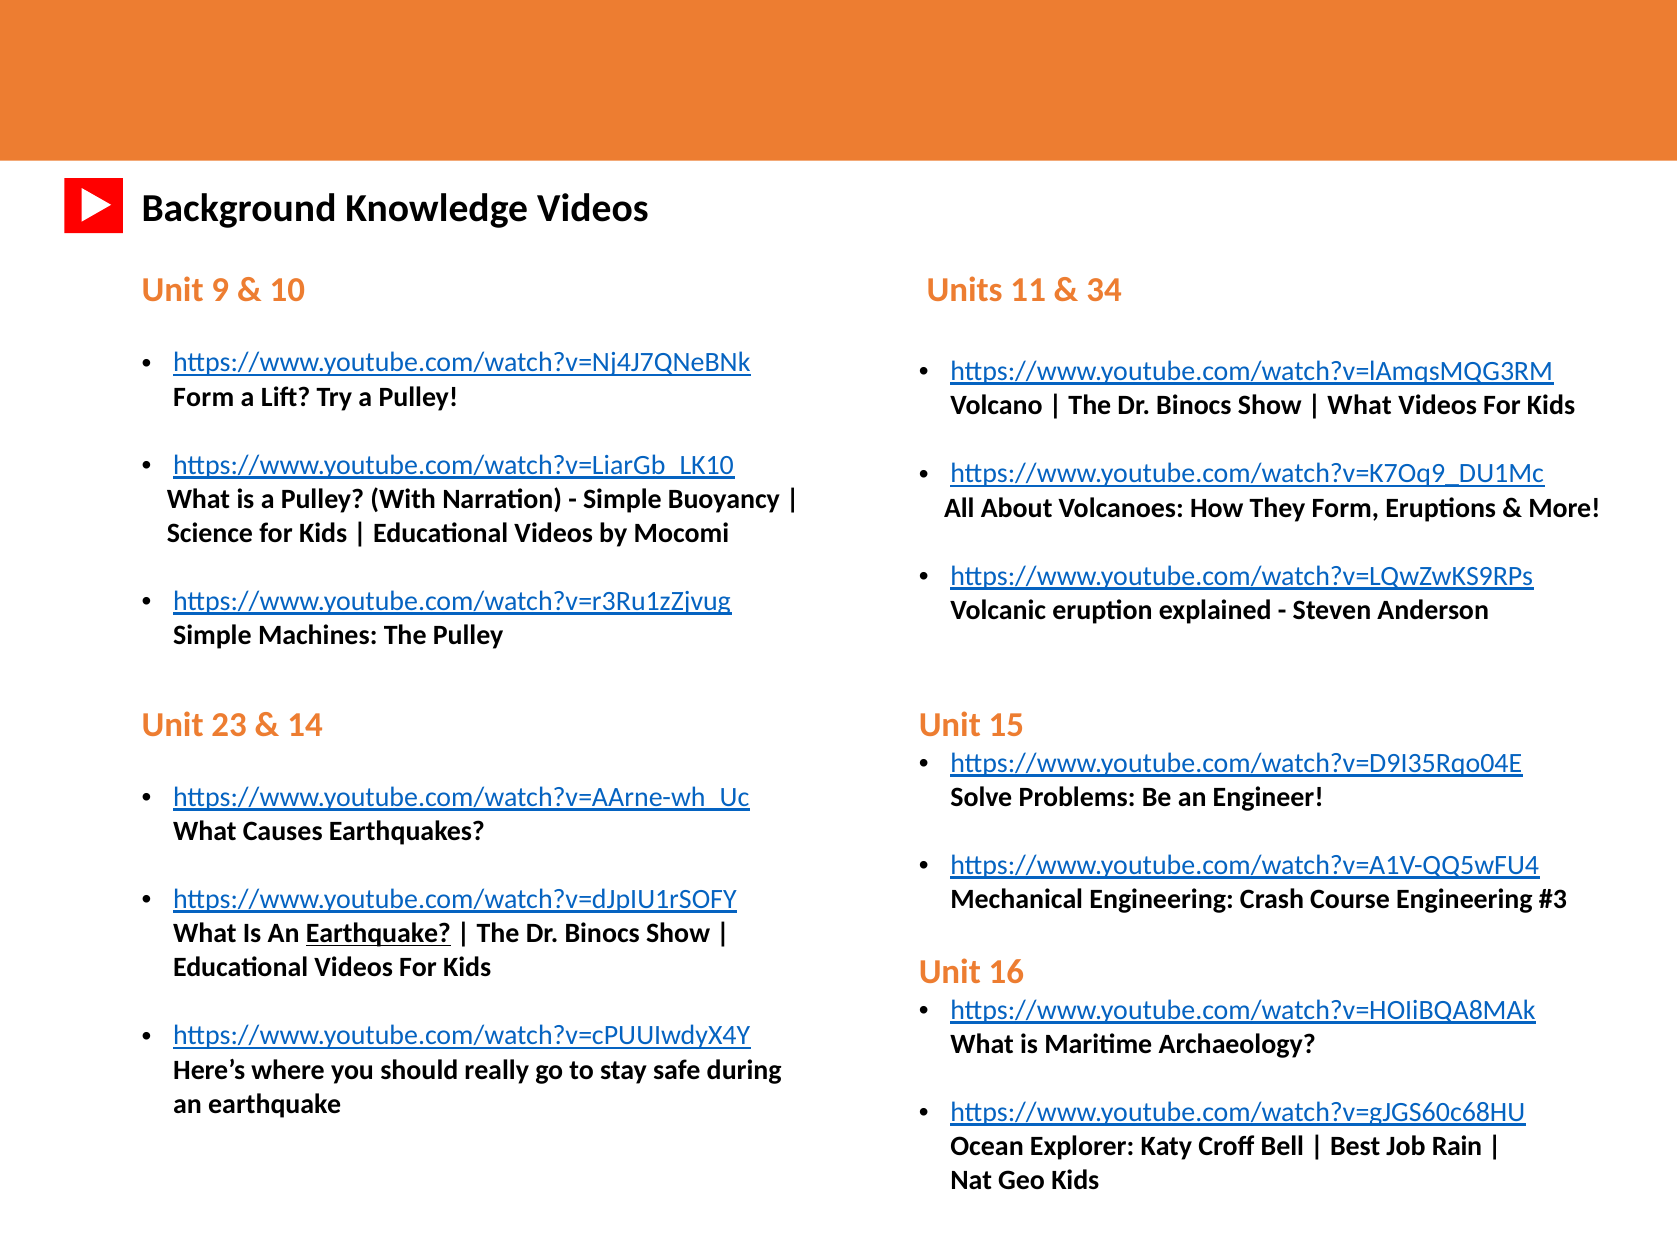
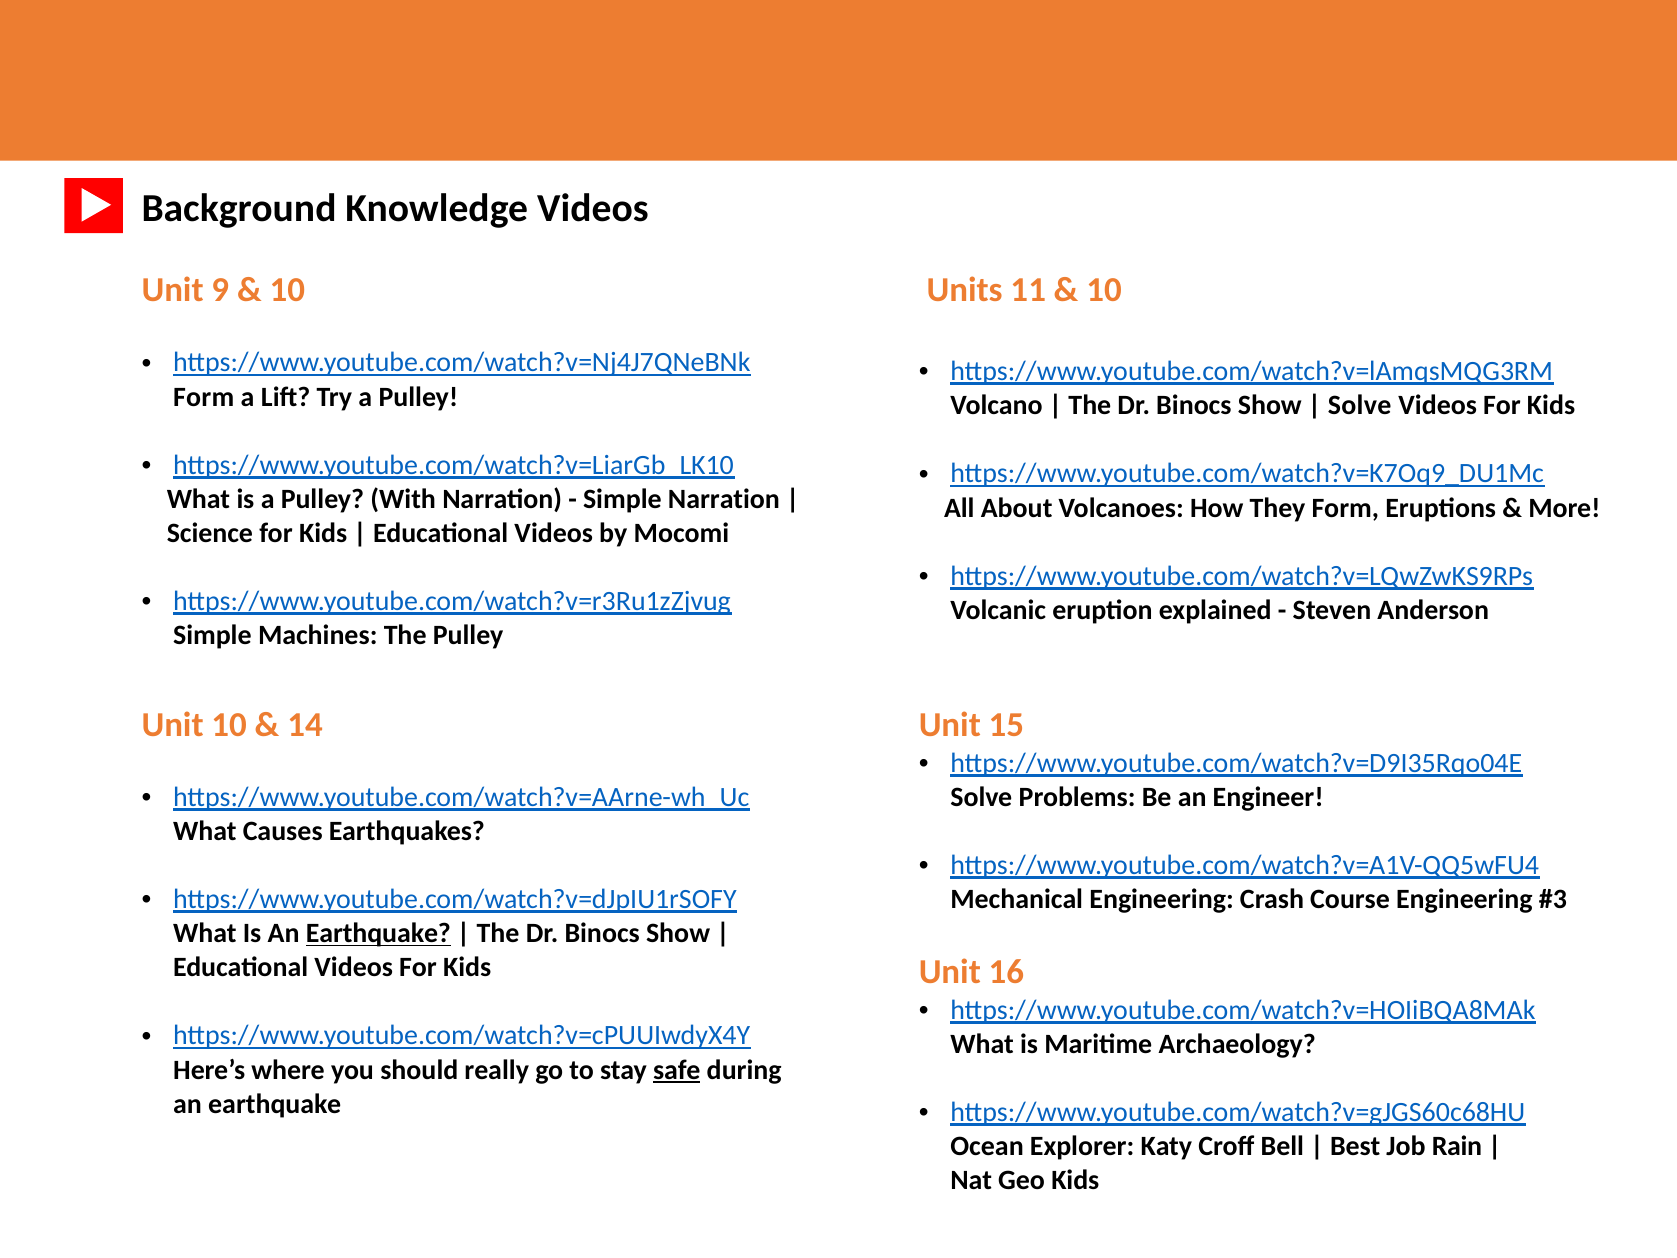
34: 34 -> 10 (1104, 290)
What: What -> Solve (1360, 405)
Simple Buoyancy: Buoyancy -> Narration (724, 499)
Unit 23: 23 -> 10 (229, 725)
safe underline: none -> present (677, 1070)
